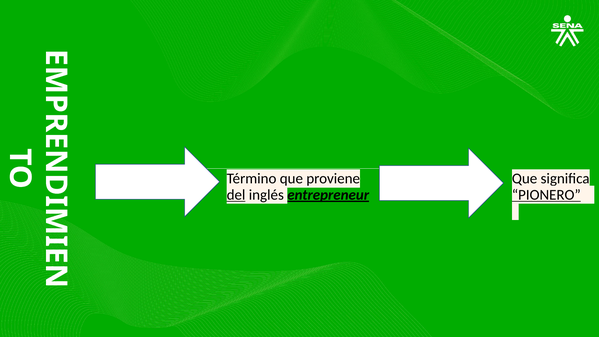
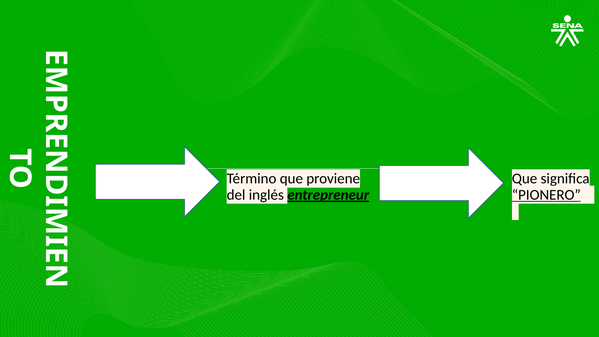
del underline: present -> none (236, 195)
